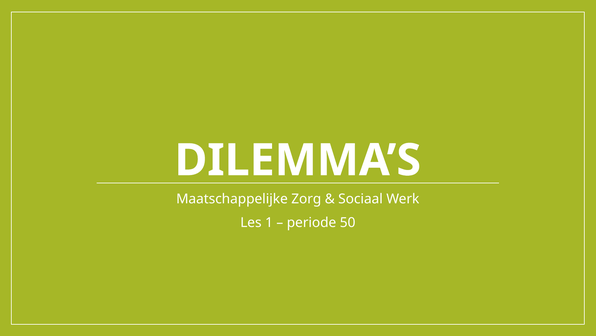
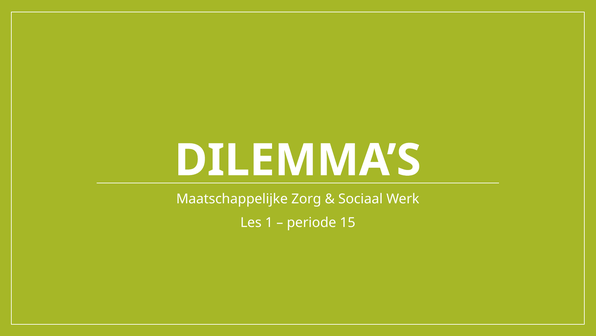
50: 50 -> 15 (348, 222)
